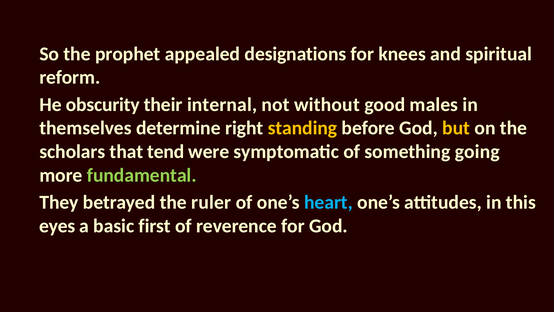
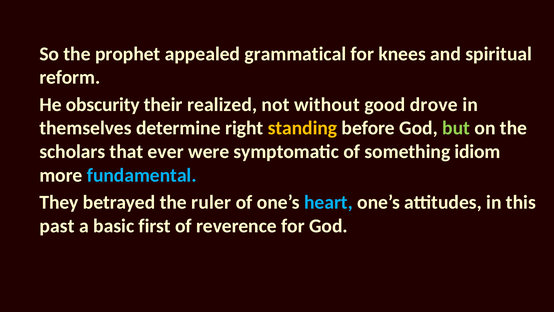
designations: designations -> grammatical (295, 54)
internal: internal -> realized (222, 104)
males: males -> drove (434, 104)
but colour: yellow -> light green (456, 128)
tend: tend -> ever (166, 151)
going: going -> idiom (478, 151)
fundamental colour: light green -> light blue (142, 175)
eyes: eyes -> past (57, 226)
